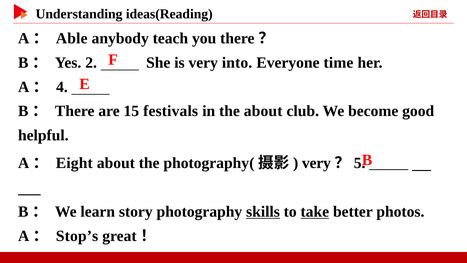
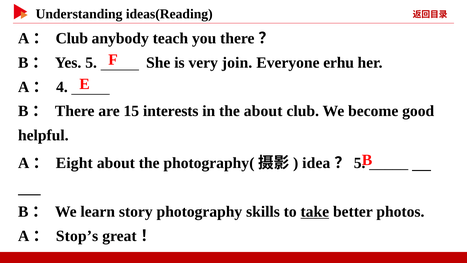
Able: Able -> Club (72, 38)
Yes 2: 2 -> 5 (91, 62)
into: into -> join (237, 62)
time: time -> erhu (339, 62)
festivals: festivals -> interests (171, 111)
very: very -> idea (316, 163)
skills underline: present -> none (263, 211)
